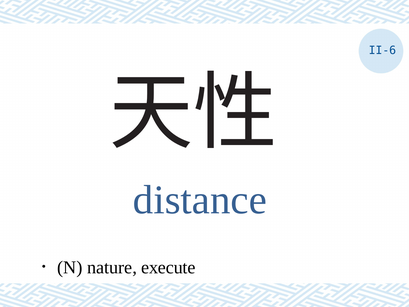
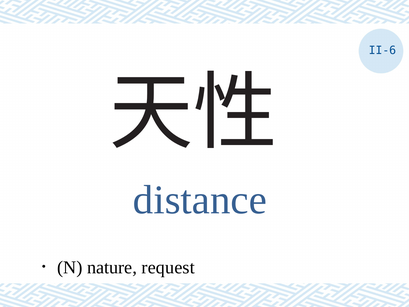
execute: execute -> request (168, 267)
